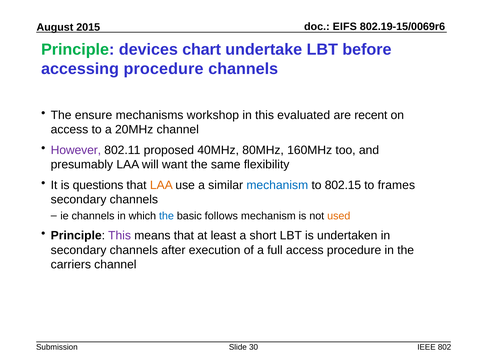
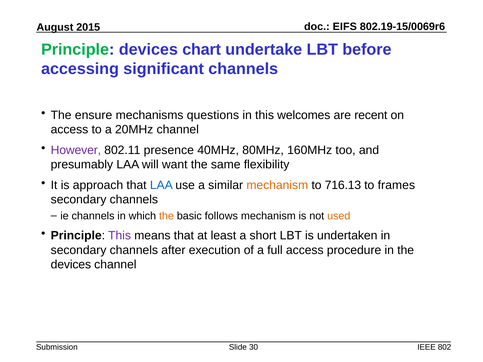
accessing procedure: procedure -> significant (164, 69)
workshop: workshop -> questions (213, 115)
evaluated: evaluated -> welcomes (304, 115)
proposed: proposed -> presence (169, 150)
questions: questions -> approach (98, 185)
LAA colour: orange -> blue (161, 185)
mechanism colour: blue -> orange (277, 185)
802.15: 802.15 -> 716.13 (343, 185)
the colour: blue -> orange (166, 216)
carriers: carriers -> devices (71, 265)
